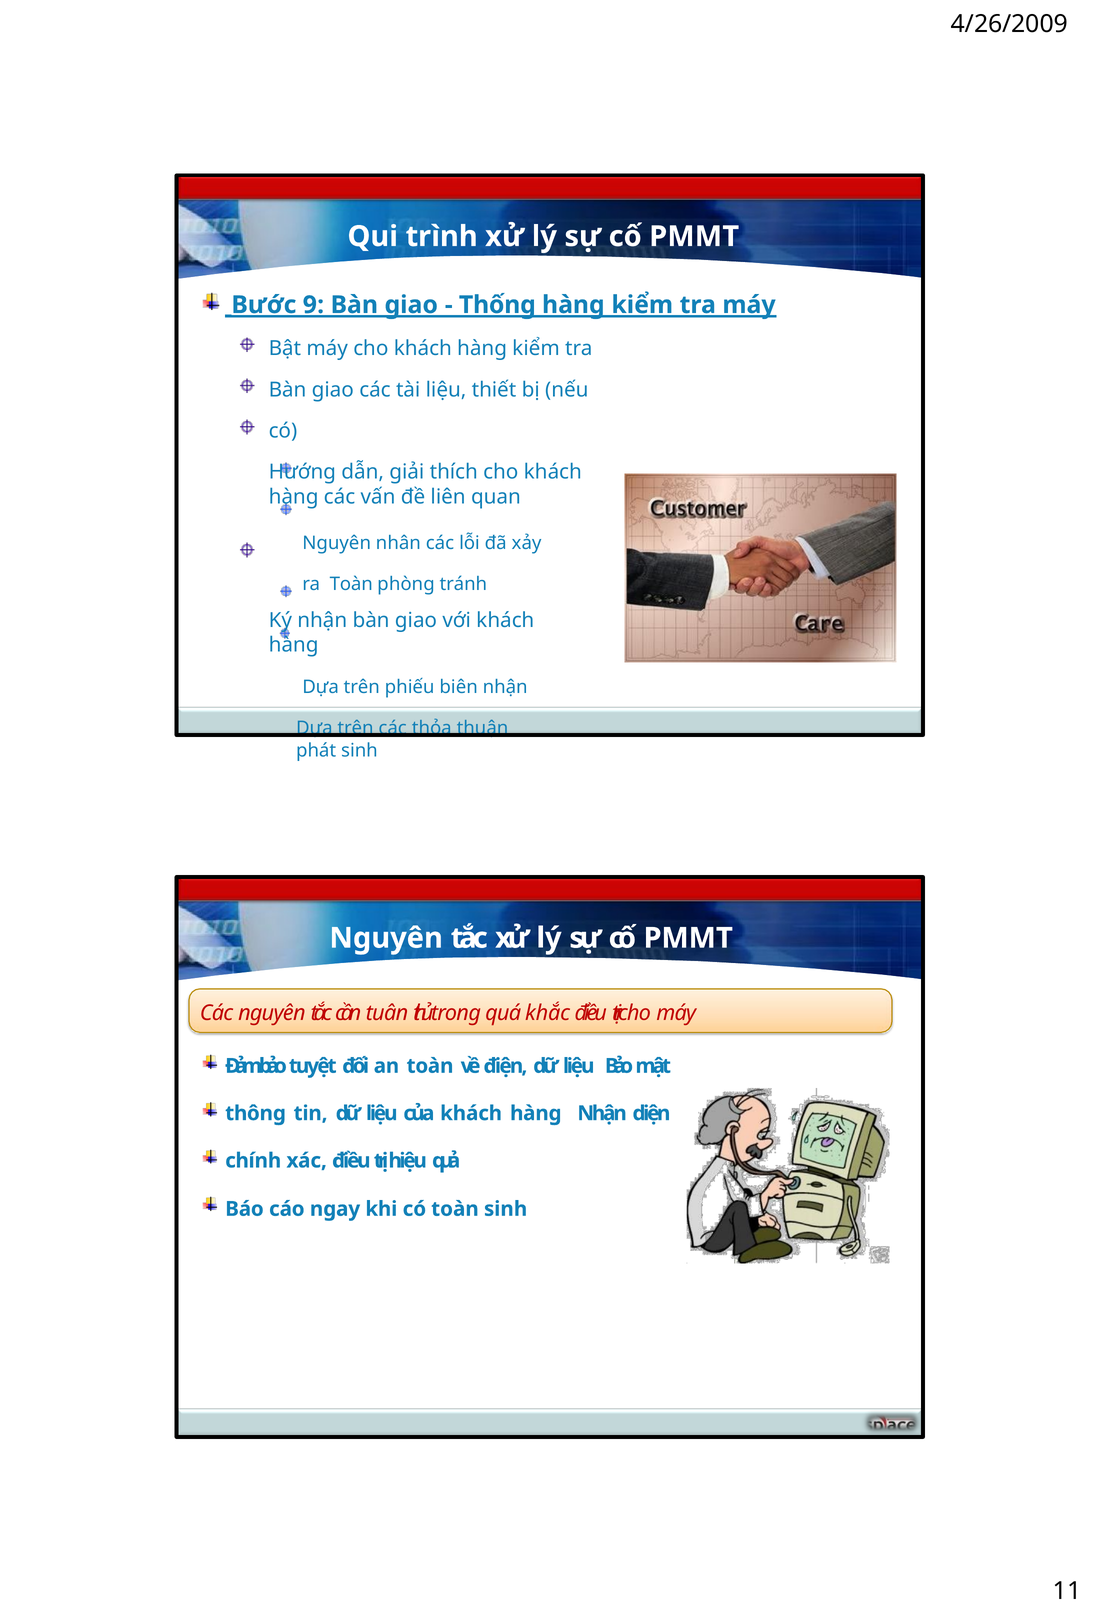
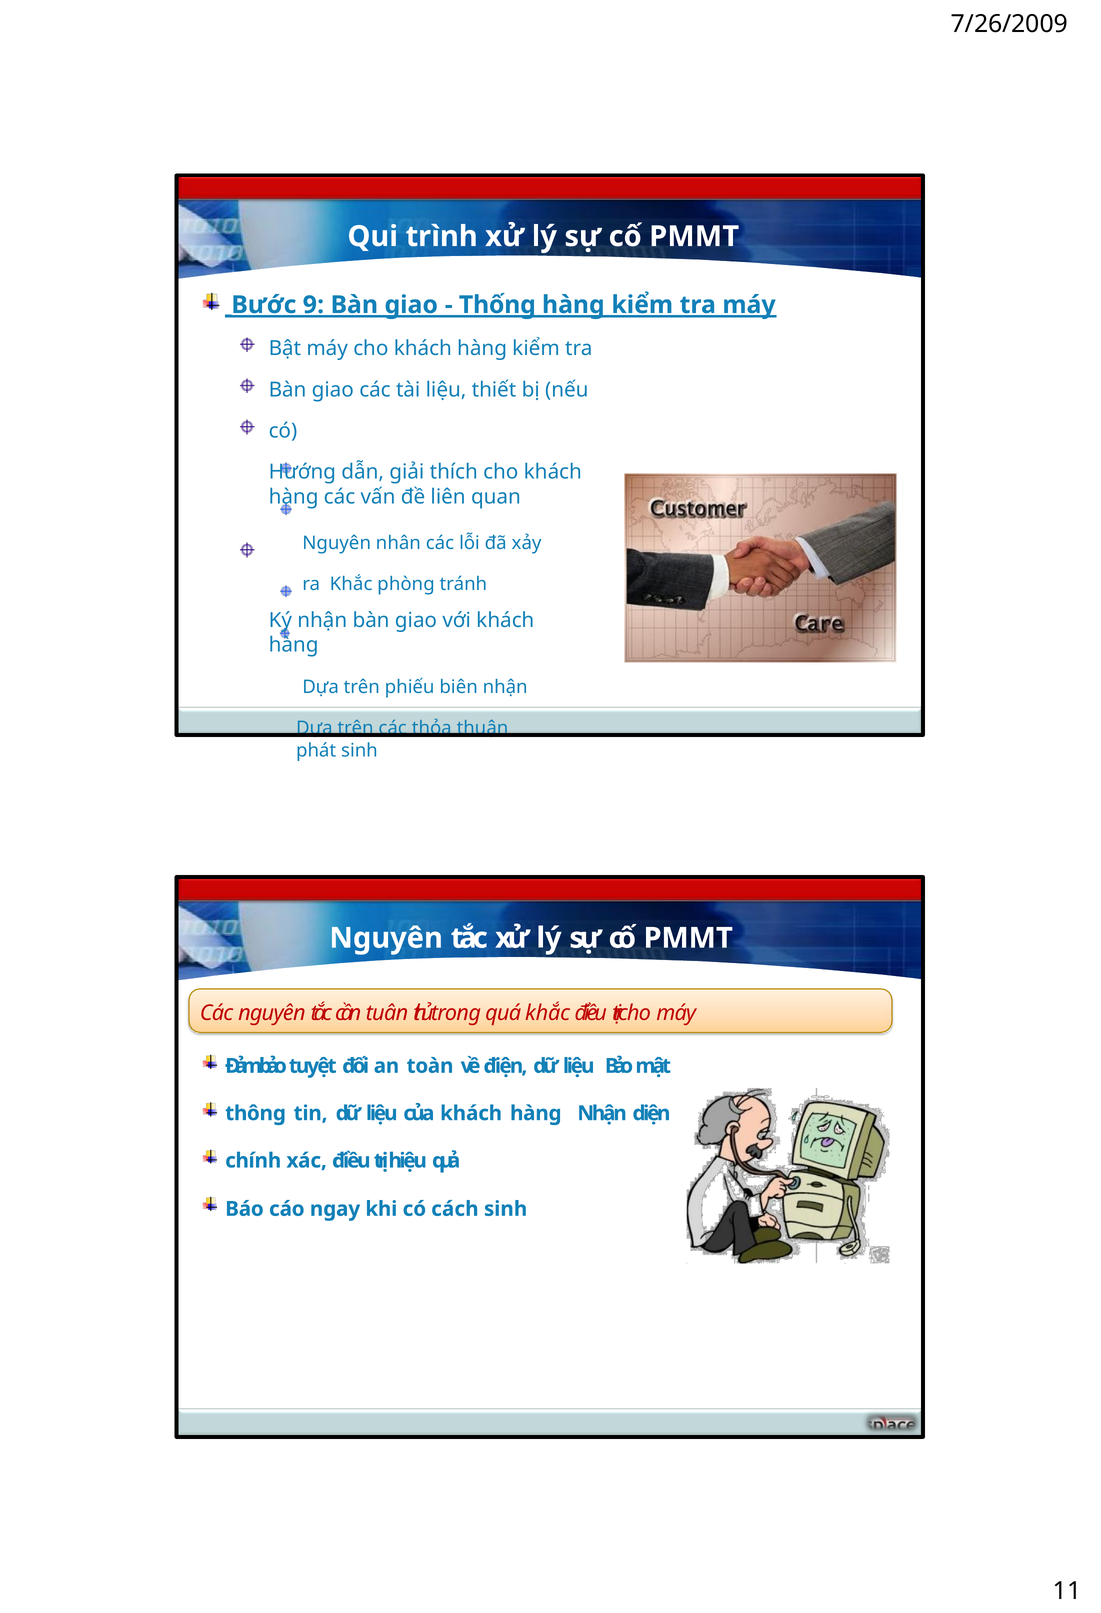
4/26/2009: 4/26/2009 -> 7/26/2009 (1009, 24)
ra Toàn: Toàn -> Khắc (351, 584)
có toàn: toàn -> cách (455, 1208)
